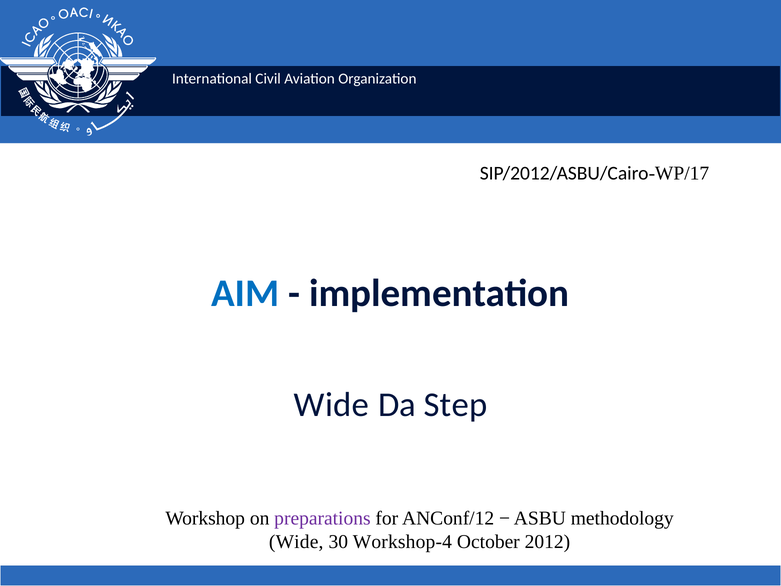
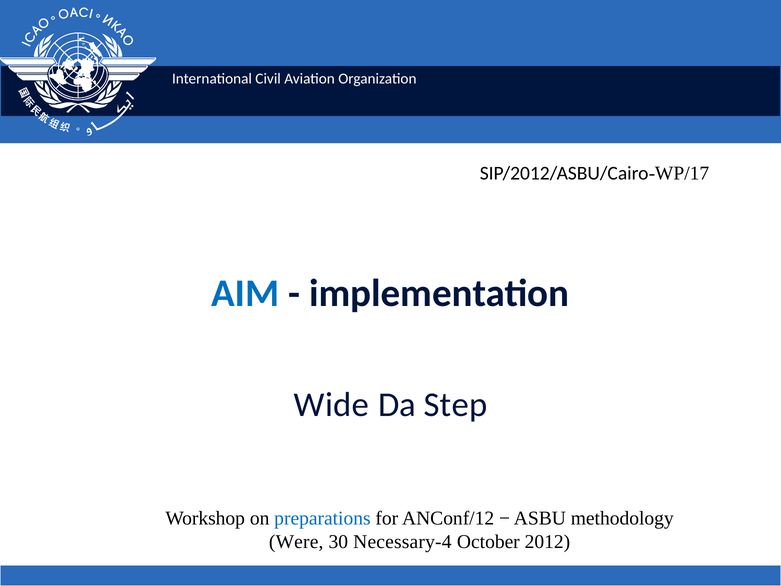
preparations colour: purple -> blue (322, 518)
Wide: Wide -> Were (296, 541)
Workshop-4: Workshop-4 -> Necessary-4 (402, 541)
